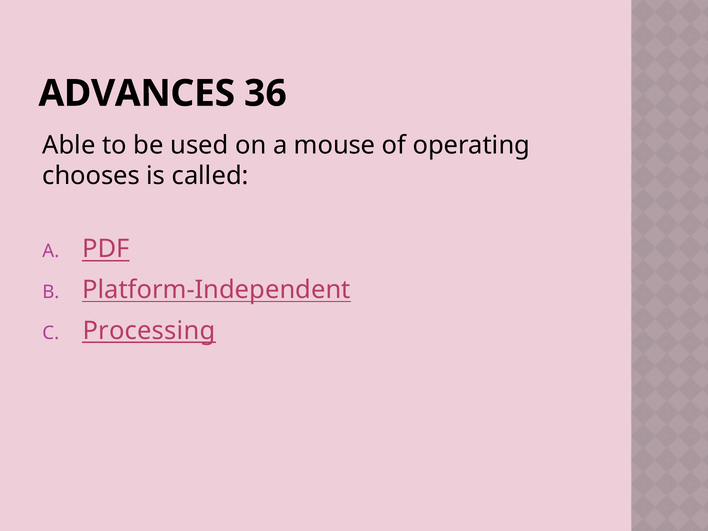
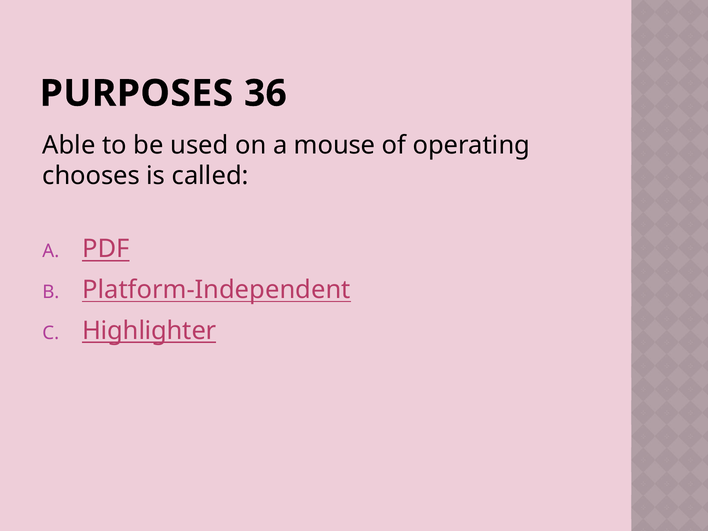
ADVANCES: ADVANCES -> PURPOSES (136, 93)
Processing: Processing -> Highlighter (149, 331)
